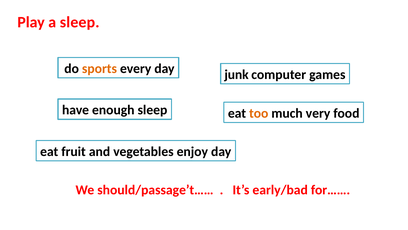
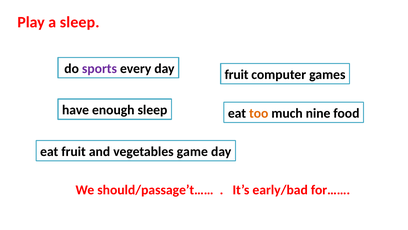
sports colour: orange -> purple (99, 68)
day junk: junk -> fruit (237, 74)
very: very -> nine (318, 113)
enjoy: enjoy -> game (192, 151)
